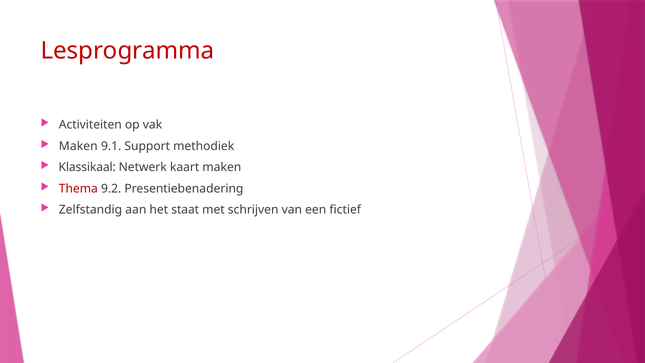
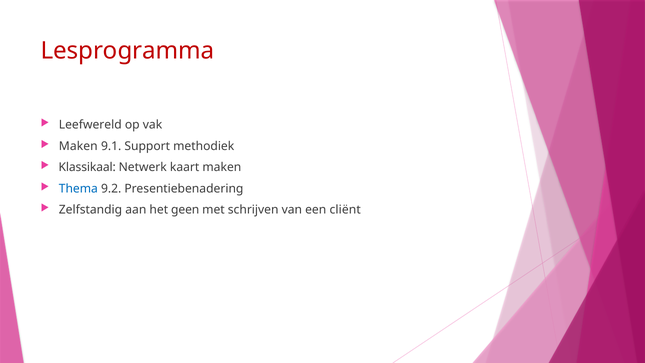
Activiteiten: Activiteiten -> Leefwereld (90, 125)
Thema colour: red -> blue (78, 189)
staat: staat -> geen (185, 210)
fictief: fictief -> cliënt (345, 210)
